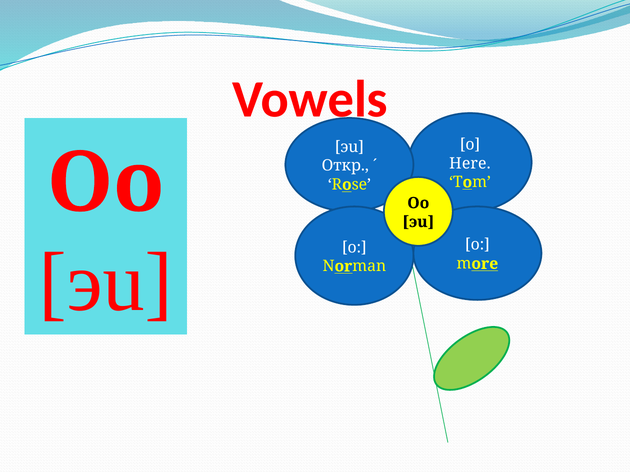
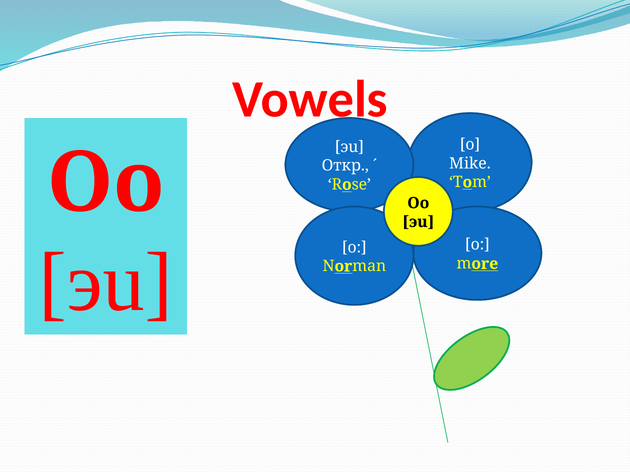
Here: Here -> Mike (470, 164)
